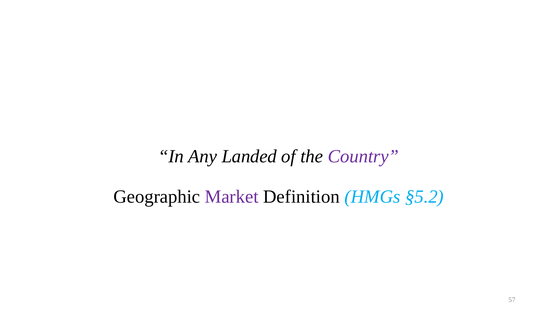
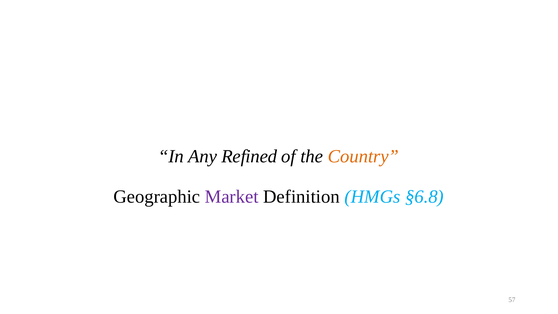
Landed: Landed -> Refined (249, 156)
Country colour: purple -> orange (363, 156)
§5.2: §5.2 -> §6.8 (424, 197)
